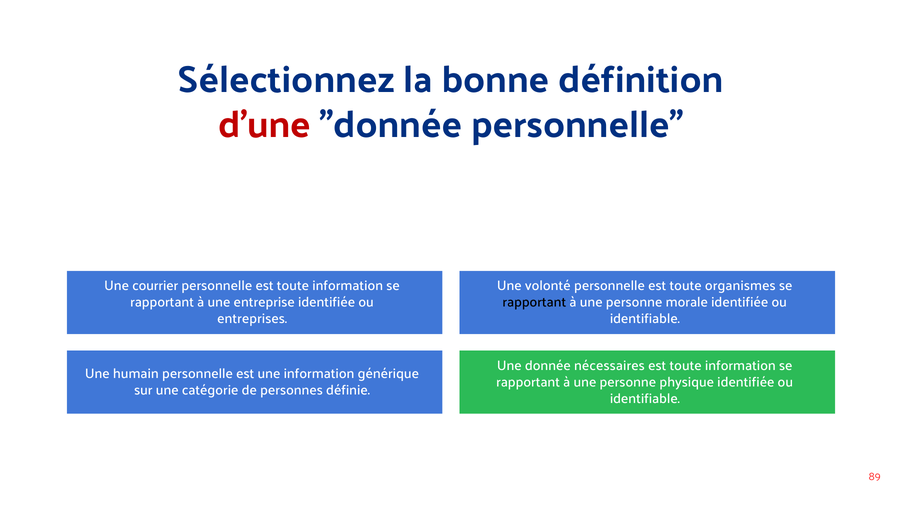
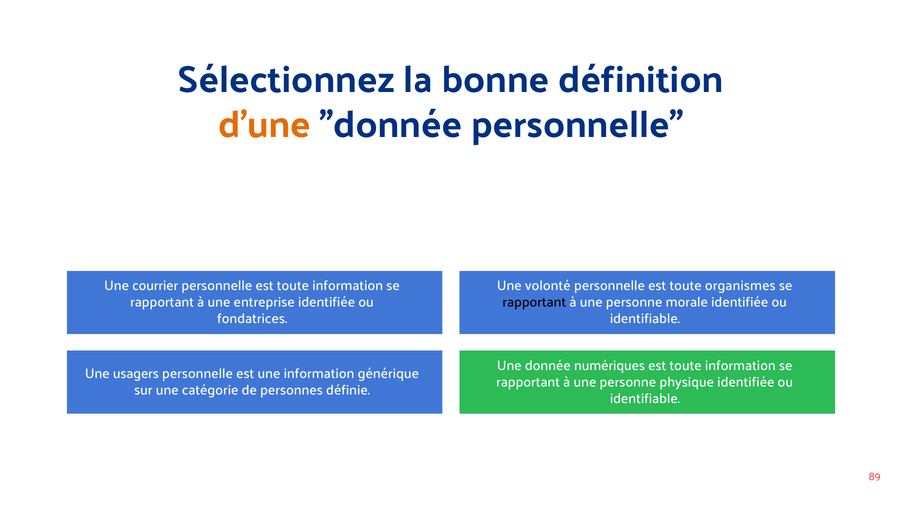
d'une colour: red -> orange (265, 125)
entreprises: entreprises -> fondatrices (252, 319)
nécessaires: nécessaires -> numériques (610, 366)
humain: humain -> usagers (136, 374)
